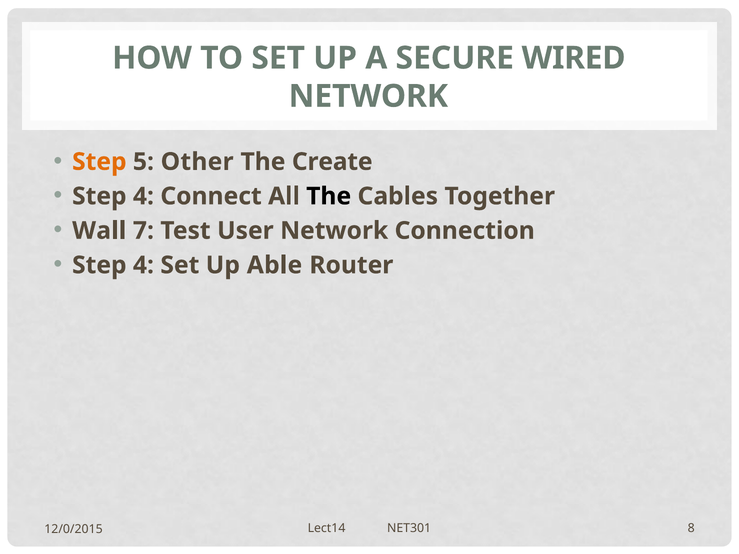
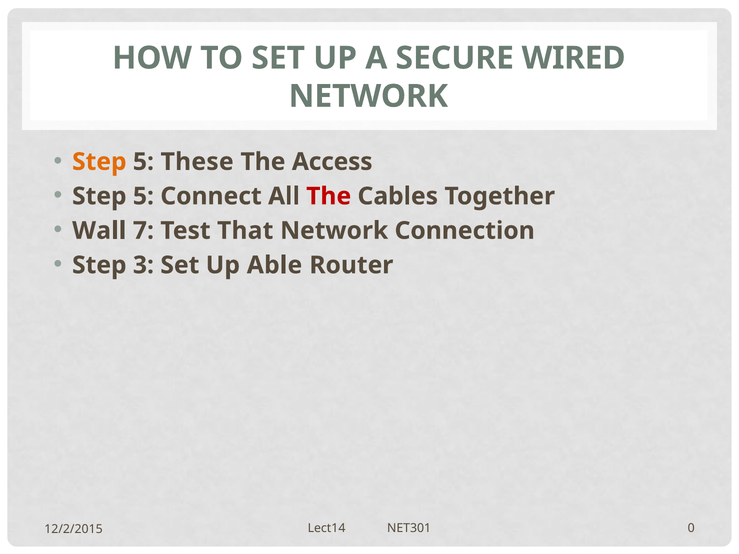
Other: Other -> These (197, 162)
Create: Create -> Access (332, 162)
4: 4 -> 5 (143, 196)
The colour: black -> red (329, 196)
User: User -> That (245, 231)
4: 4 -> 3 (143, 265)
8: 8 -> 0 (691, 528)
12/0/2015: 12/0/2015 -> 12/2/2015 (74, 529)
